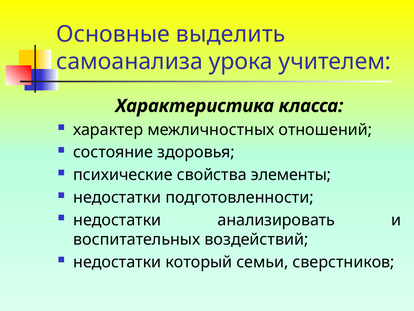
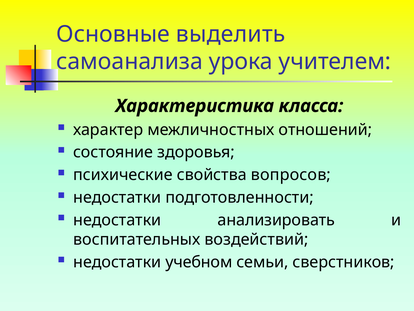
элементы: элементы -> вопросов (291, 175)
который: который -> учебном (199, 262)
